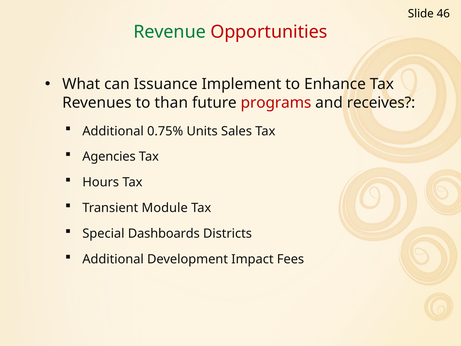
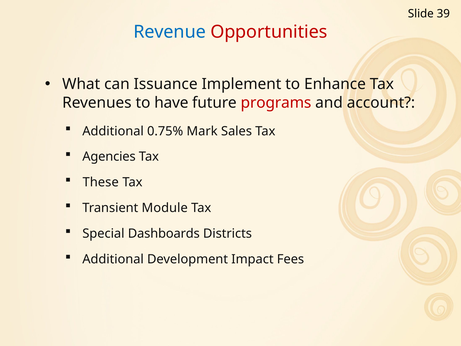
46: 46 -> 39 (443, 14)
Revenue colour: green -> blue (170, 32)
than: than -> have (171, 103)
receives: receives -> account (381, 103)
Units: Units -> Mark (202, 131)
Hours: Hours -> These (101, 182)
